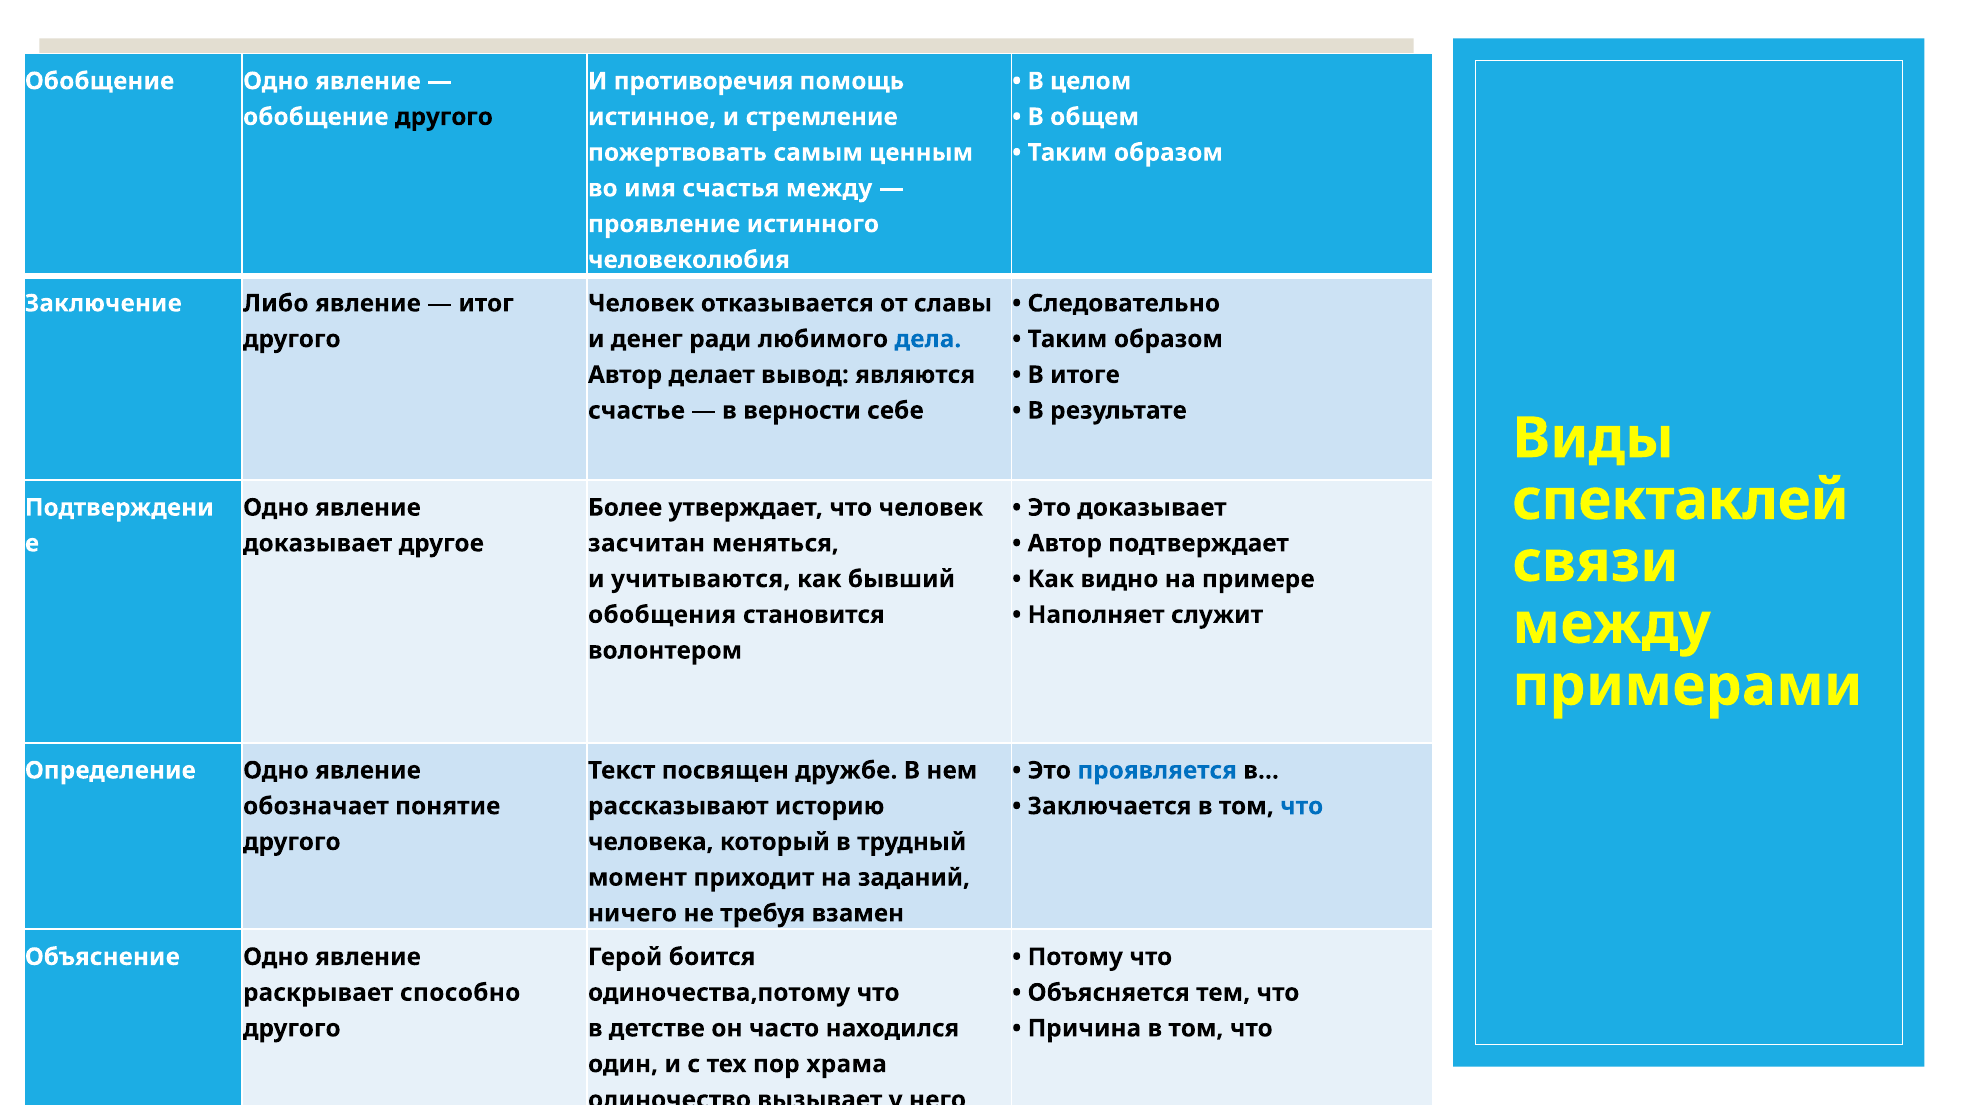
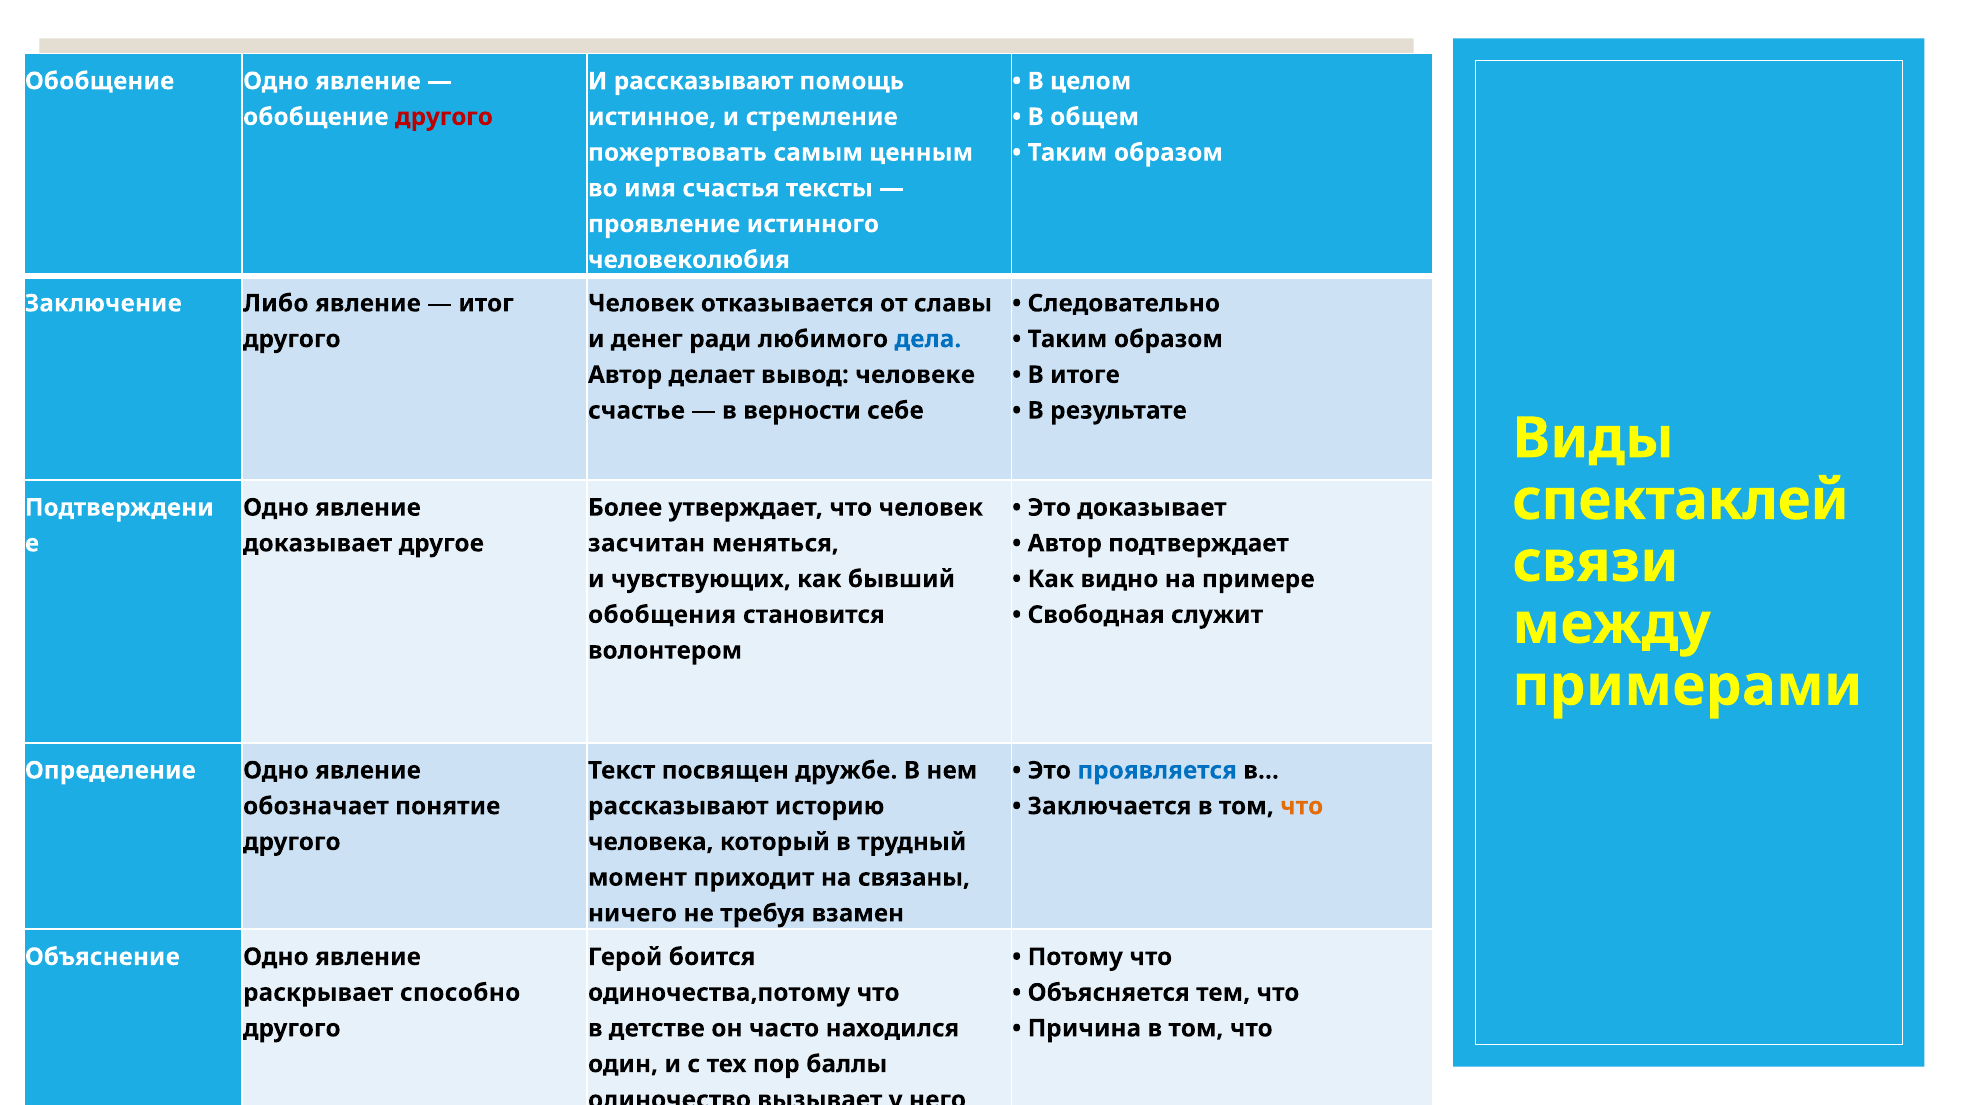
И противоречия: противоречия -> рассказывают (703, 81)
другого colour: black -> red (444, 117)
счастья между: между -> тексты (829, 188)
являются: являются -> человеке (915, 375)
учитываются: учитываются -> чувствующих (701, 579)
Наполняет: Наполняет -> Свободная (1096, 615)
что colour: blue -> orange (1302, 806)
заданий: заданий -> связаны (914, 877)
храма: храма -> баллы (847, 1064)
